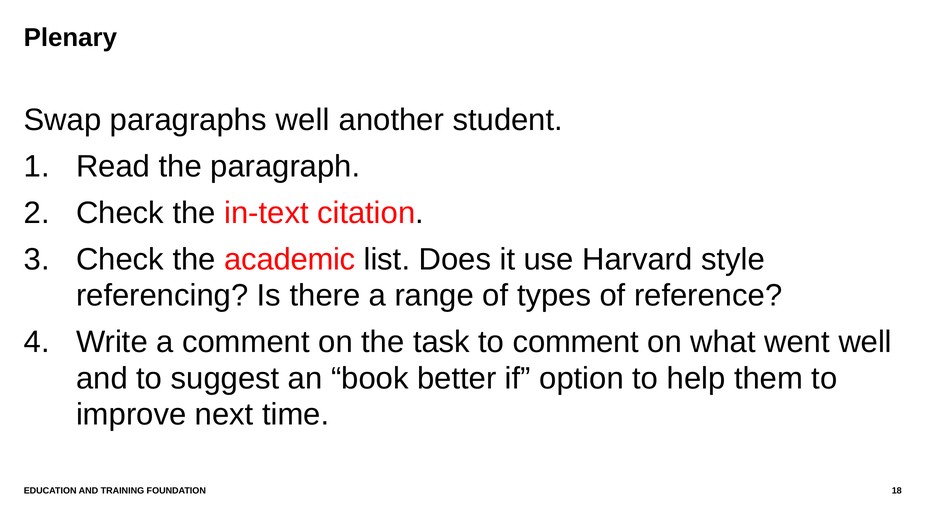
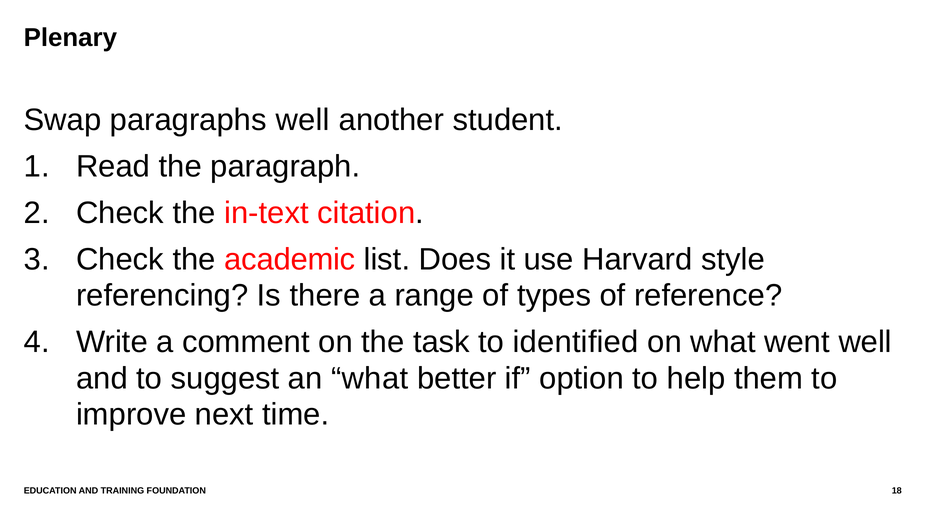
to comment: comment -> identified (576, 342)
an book: book -> what (370, 378)
